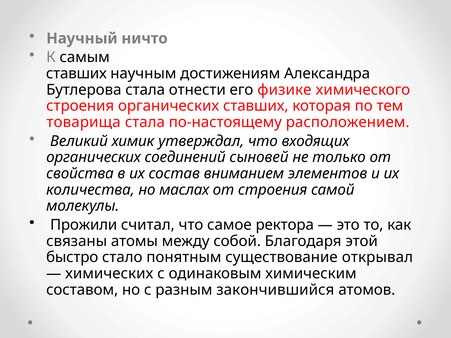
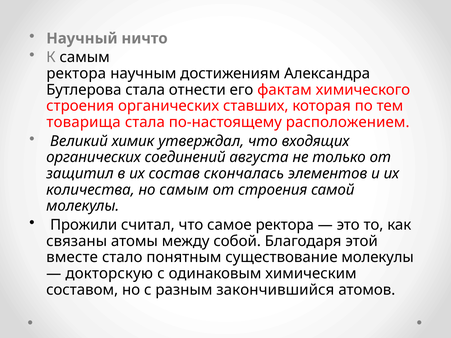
ставших: ставших -> ректора (76, 74)
физике: физике -> фактам (285, 90)
сыновей: сыновей -> августа (259, 157)
свойства: свойства -> защитил (80, 174)
вниманием: вниманием -> скончалась (244, 174)
но маслах: маслах -> самым (184, 190)
быстро: быстро -> вместе (72, 258)
существование открывал: открывал -> молекулы (378, 258)
химических: химических -> докторскую (109, 274)
